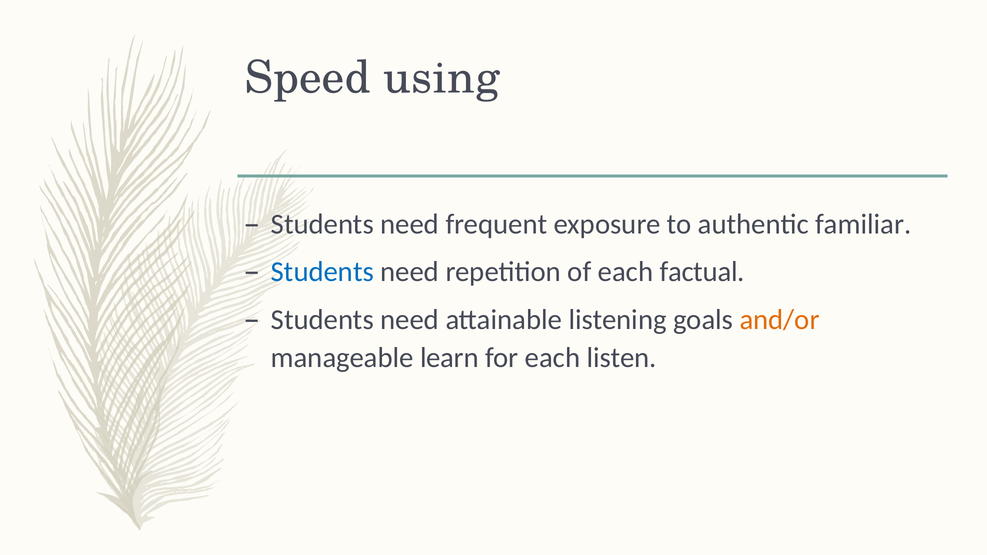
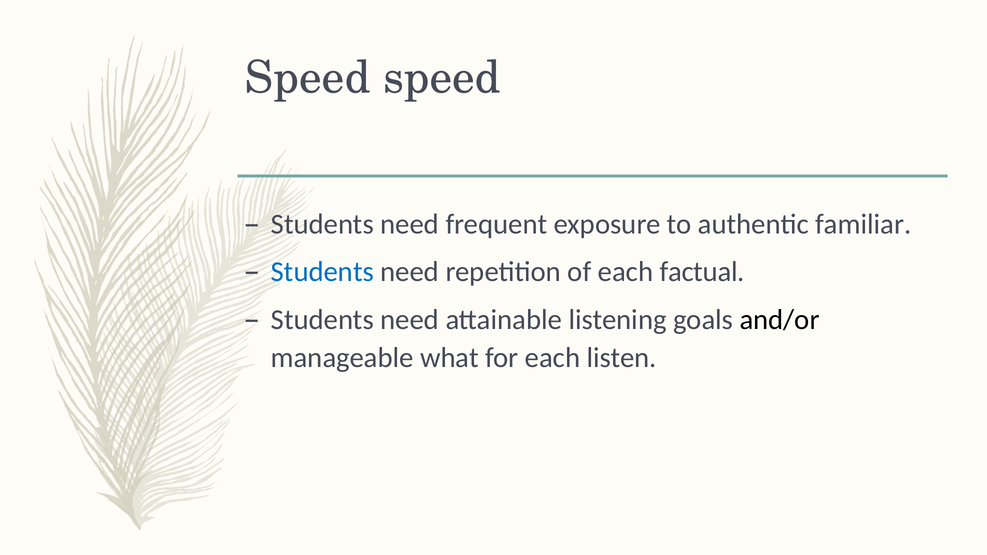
Speed using: using -> speed (442, 78)
and/or colour: orange -> black (780, 320)
learn: learn -> what (449, 358)
